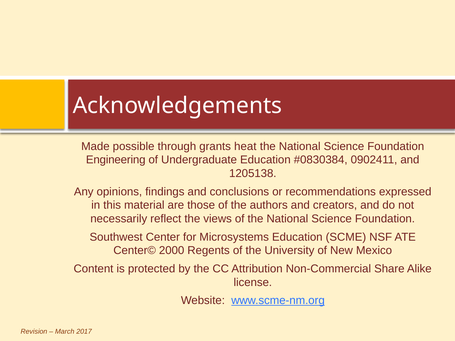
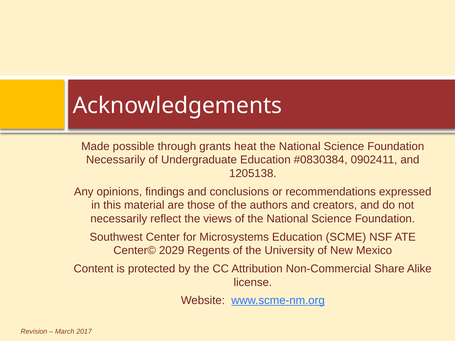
Engineering: Engineering -> Necessarily (116, 160)
2000: 2000 -> 2029 (172, 251)
